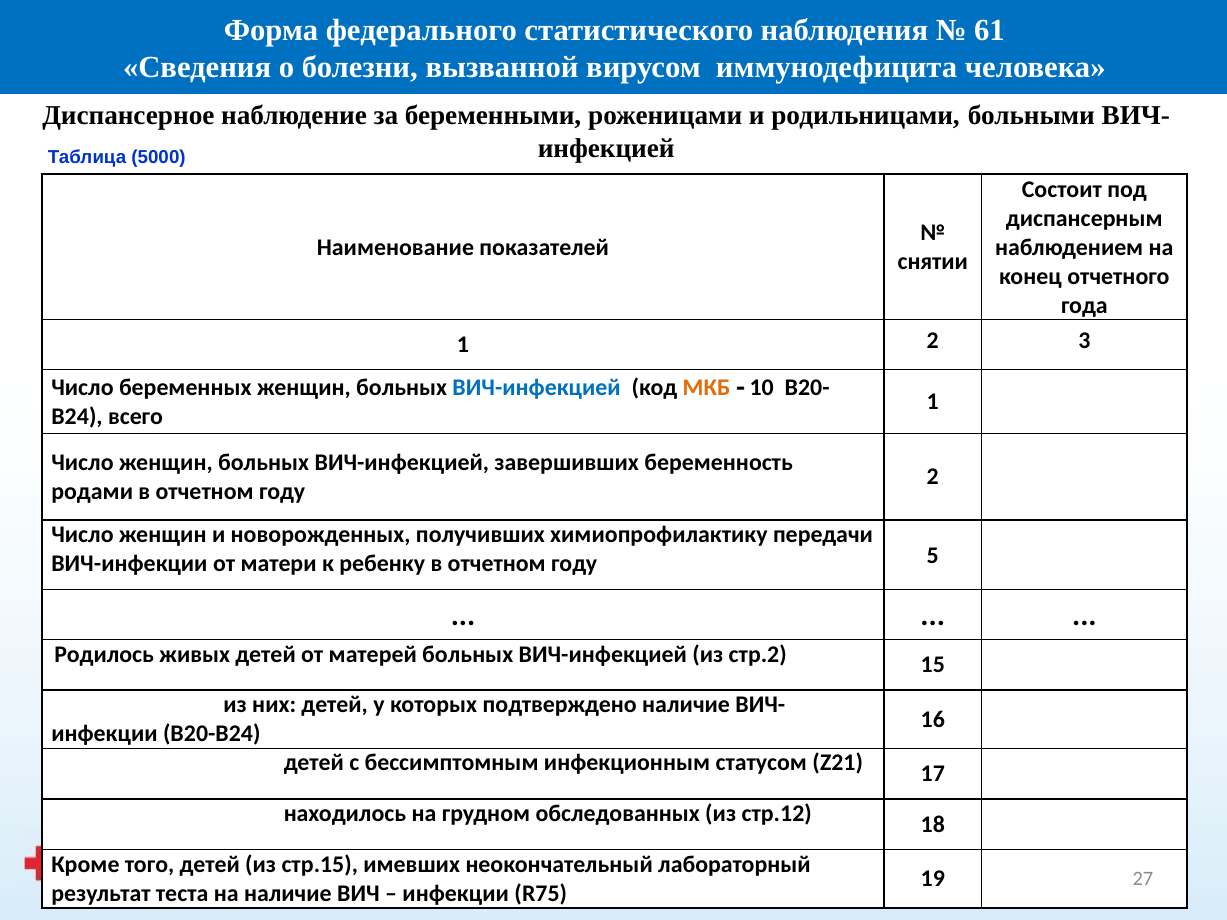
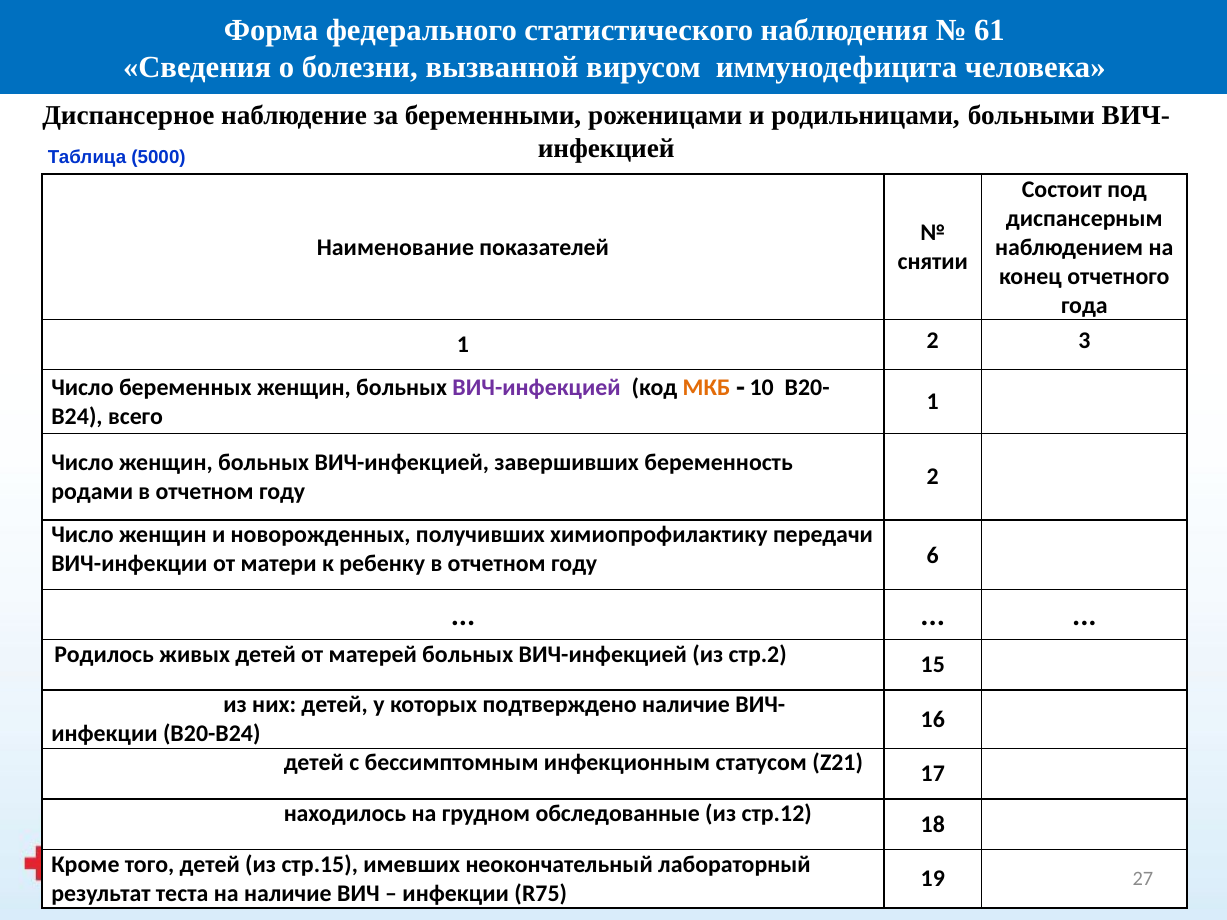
ВИЧ-инфекцией colour: blue -> purple (537, 387)
5: 5 -> 6 (933, 555)
обследованных: обследованных -> обследованные (618, 814)
